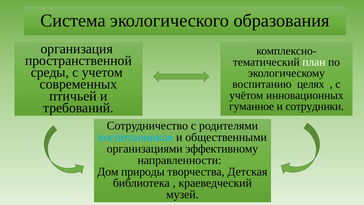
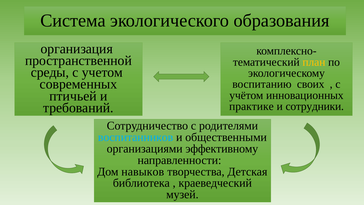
план colour: white -> yellow (314, 62)
целях: целях -> своих (311, 84)
гуманное: гуманное -> практике (251, 106)
природы: природы -> навыков (143, 171)
